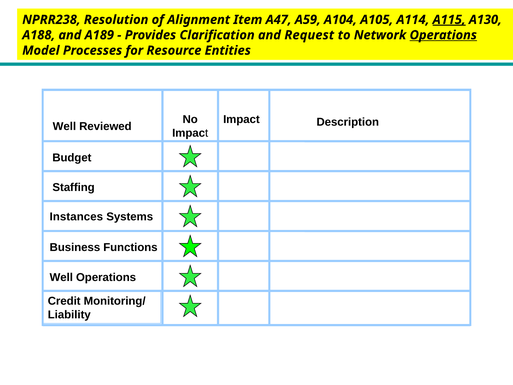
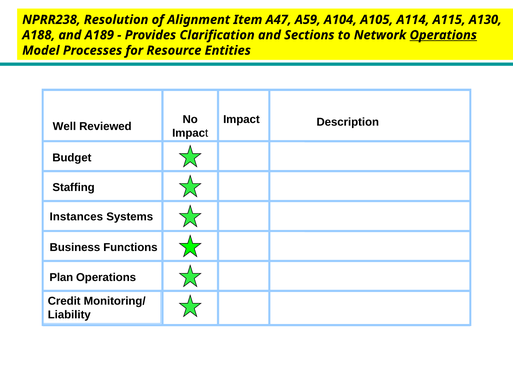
A115 underline: present -> none (449, 20)
Request: Request -> Sections (309, 35)
Well: Well -> Plan (61, 277)
